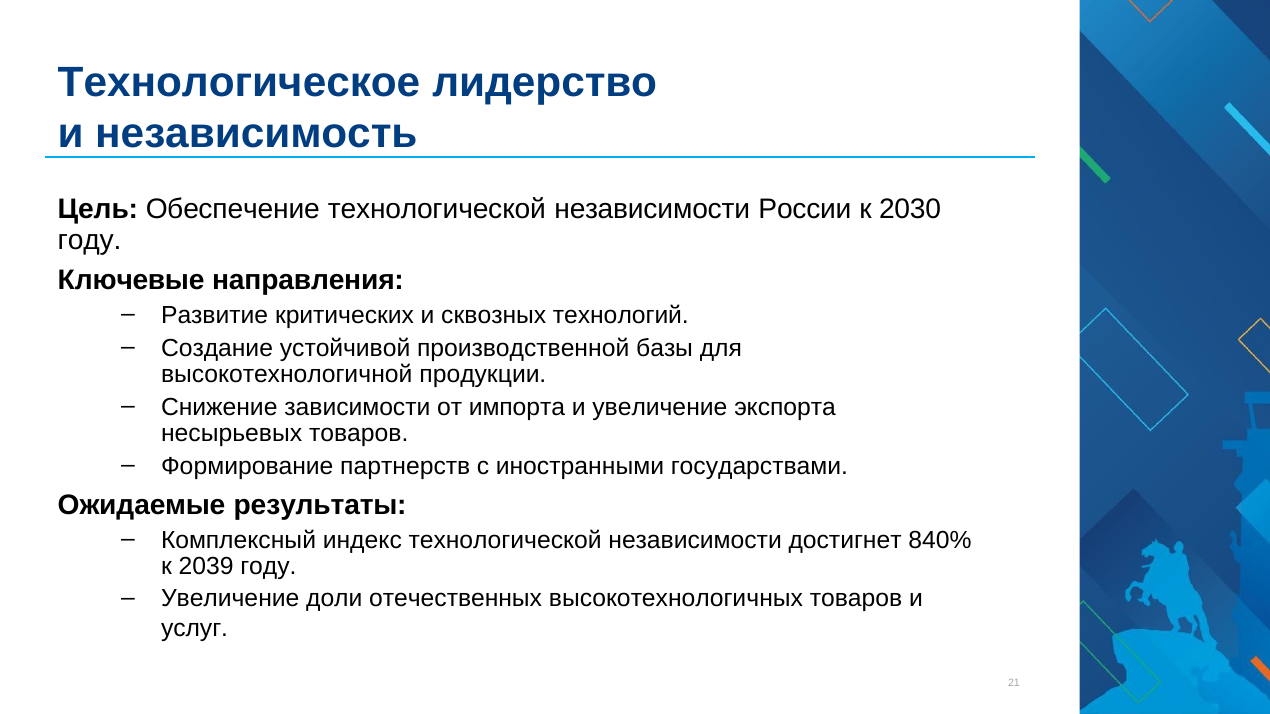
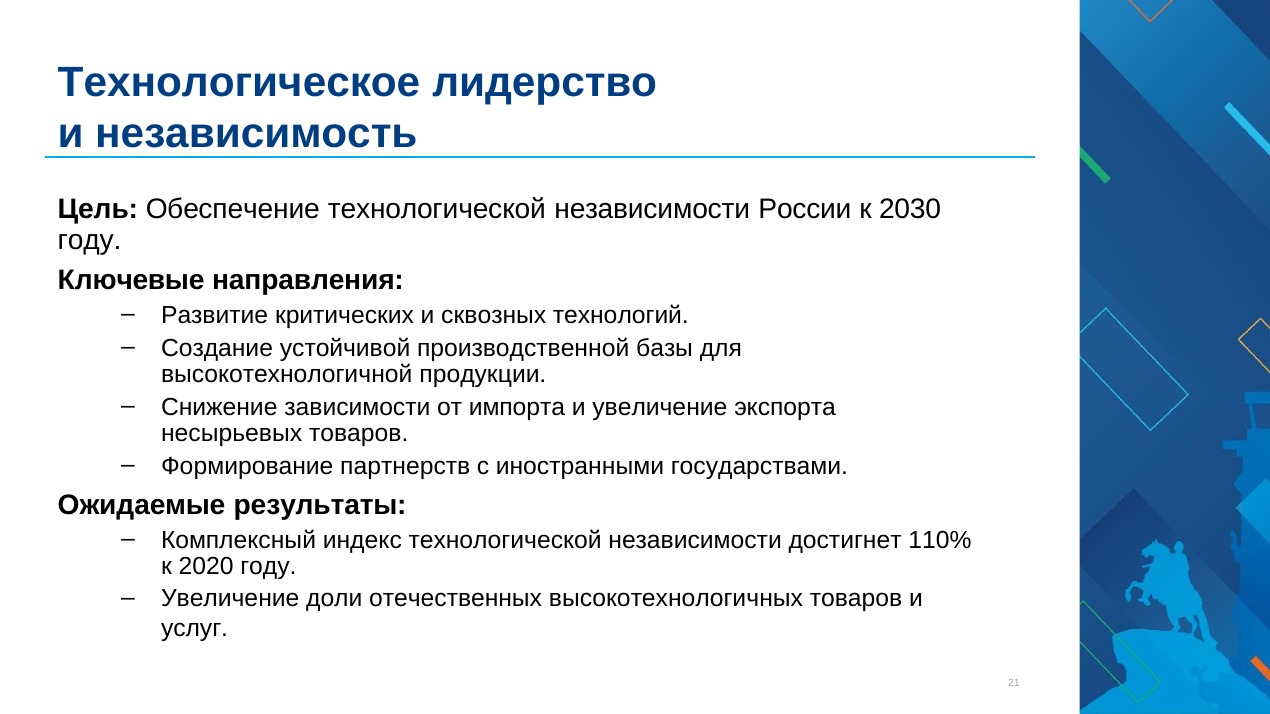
840%: 840% -> 110% (940, 540)
2039: 2039 -> 2020 (206, 567)
